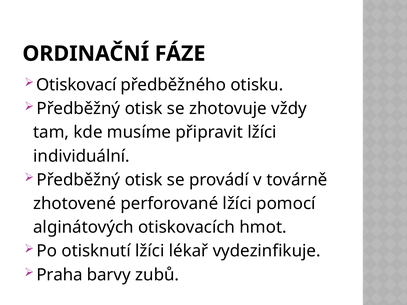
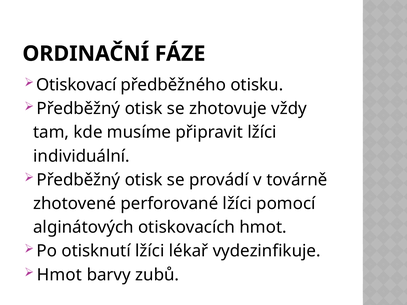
Praha: Praha -> Hmot (59, 275)
